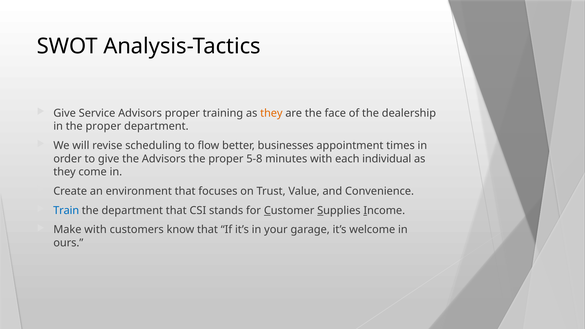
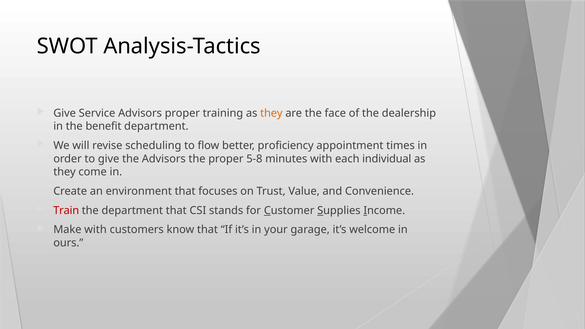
in the proper: proper -> benefit (103, 126)
businesses: businesses -> proficiency (286, 146)
Train colour: blue -> red (66, 210)
